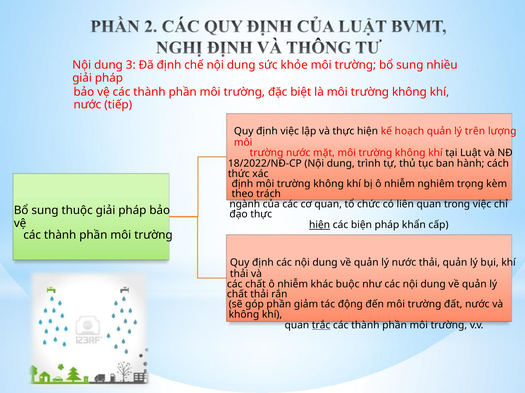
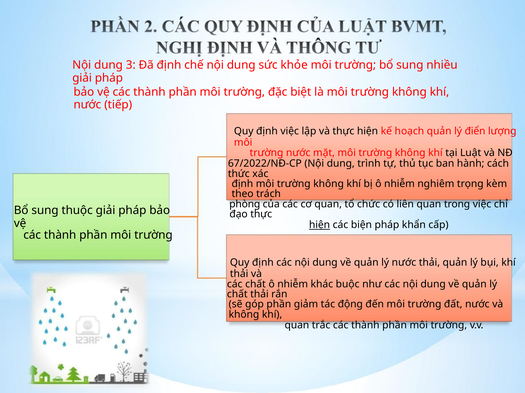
trên: trên -> điển (475, 132)
18/2022/NĐ-CP: 18/2022/NĐ-CP -> 67/2022/NĐ-CP (265, 164)
ngành: ngành -> phòng (245, 204)
trắc underline: present -> none (321, 326)
